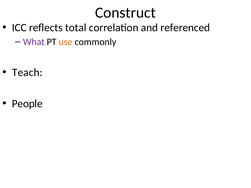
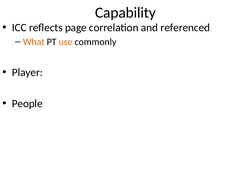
Construct: Construct -> Capability (125, 13)
total: total -> page (76, 28)
What colour: purple -> orange (34, 42)
Teach: Teach -> Player (27, 72)
